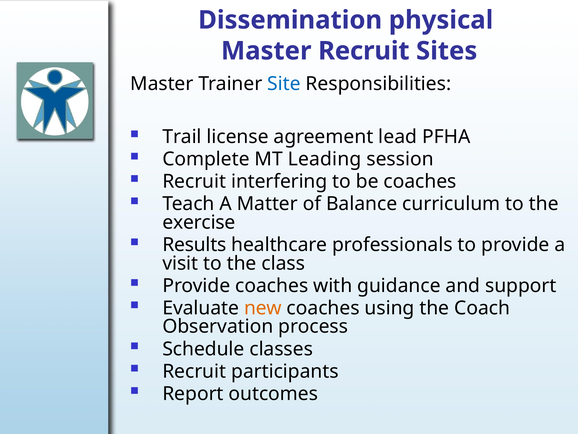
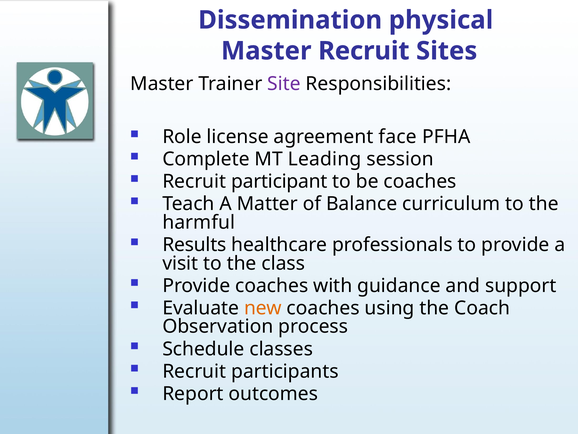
Site colour: blue -> purple (284, 84)
Trail: Trail -> Role (182, 137)
lead: lead -> face (398, 137)
interfering: interfering -> participant (279, 181)
exercise: exercise -> harmful (199, 222)
